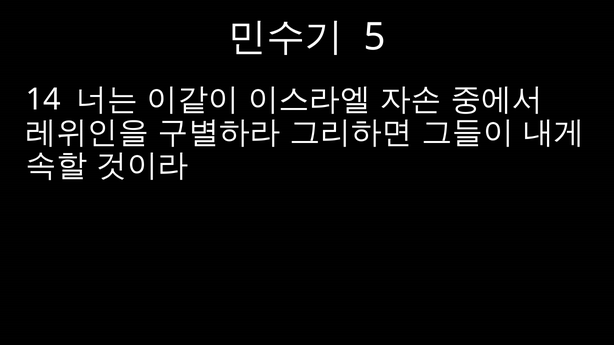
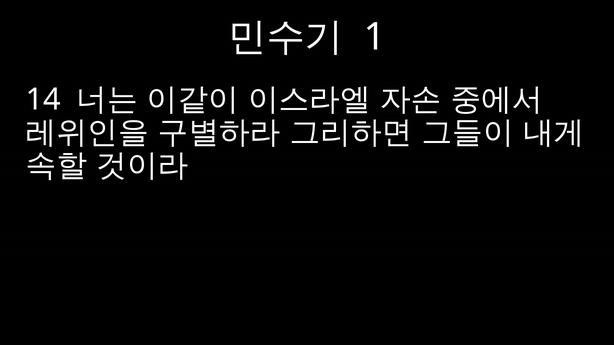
5: 5 -> 1 (375, 37)
